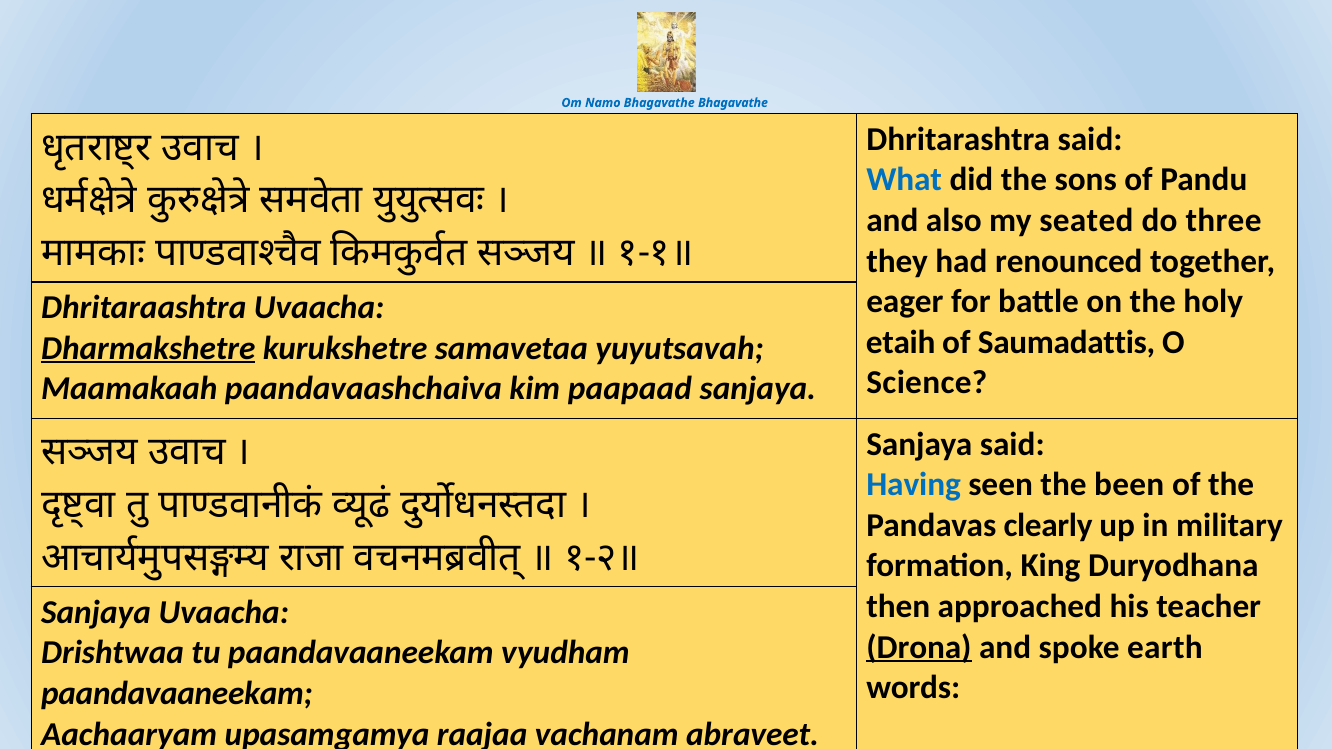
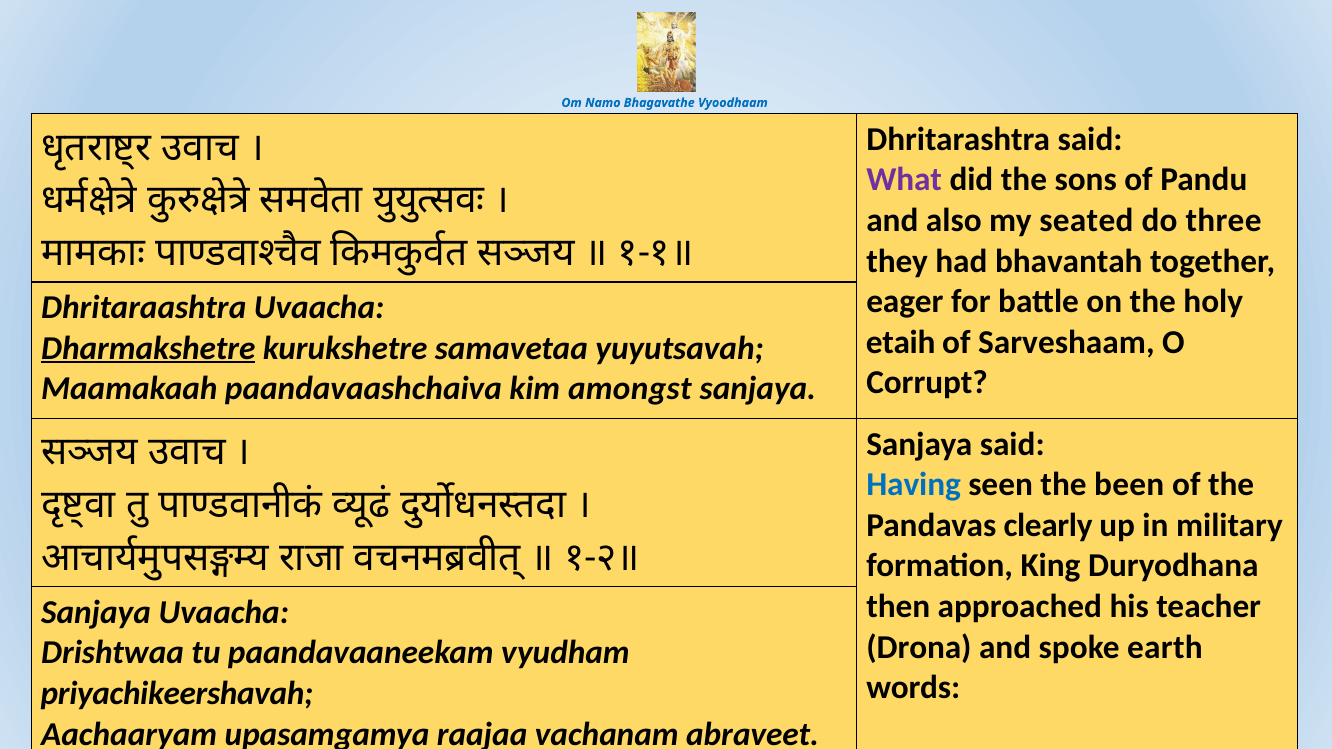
Bhagavathe Bhagavathe: Bhagavathe -> Vyoodhaam (733, 103)
What colour: blue -> purple (904, 180)
renounced: renounced -> bhavantah (1069, 261)
Saumadattis: Saumadattis -> Sarveshaam (1066, 342)
Science: Science -> Corrupt (927, 383)
paapaad: paapaad -> amongst (630, 389)
Drona underline: present -> none (919, 647)
paandavaaneekam: paandavaaneekam -> priyachikeershavah (177, 694)
